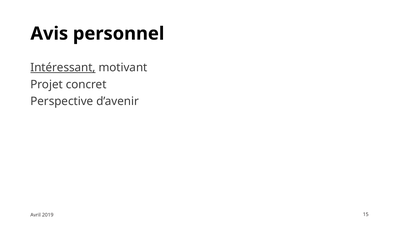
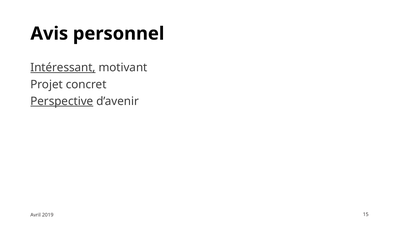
Perspective underline: none -> present (62, 101)
